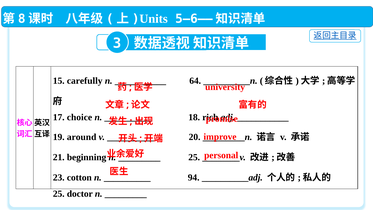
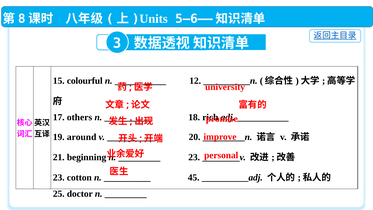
carefully: carefully -> colourful (85, 81)
64: 64 -> 12 (195, 81)
choice: choice -> others (80, 117)
25: 25 -> 23 (194, 157)
94: 94 -> 45 (194, 177)
